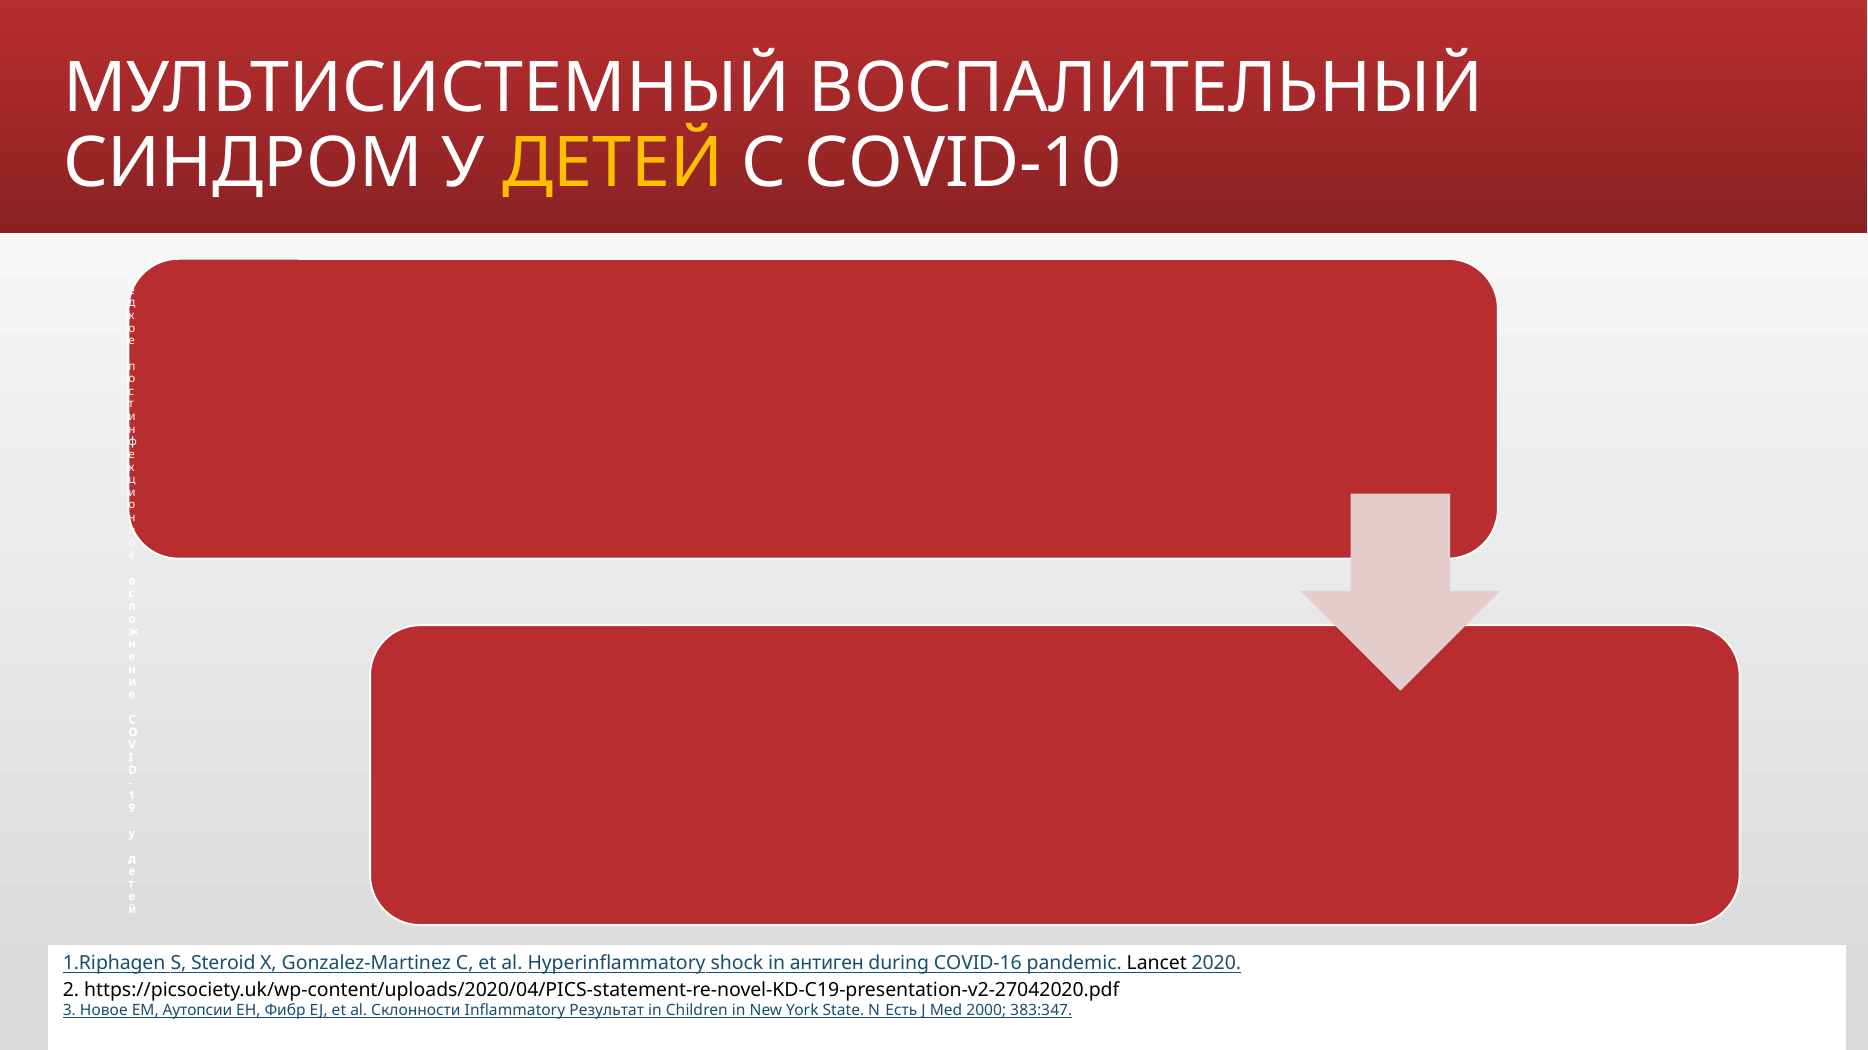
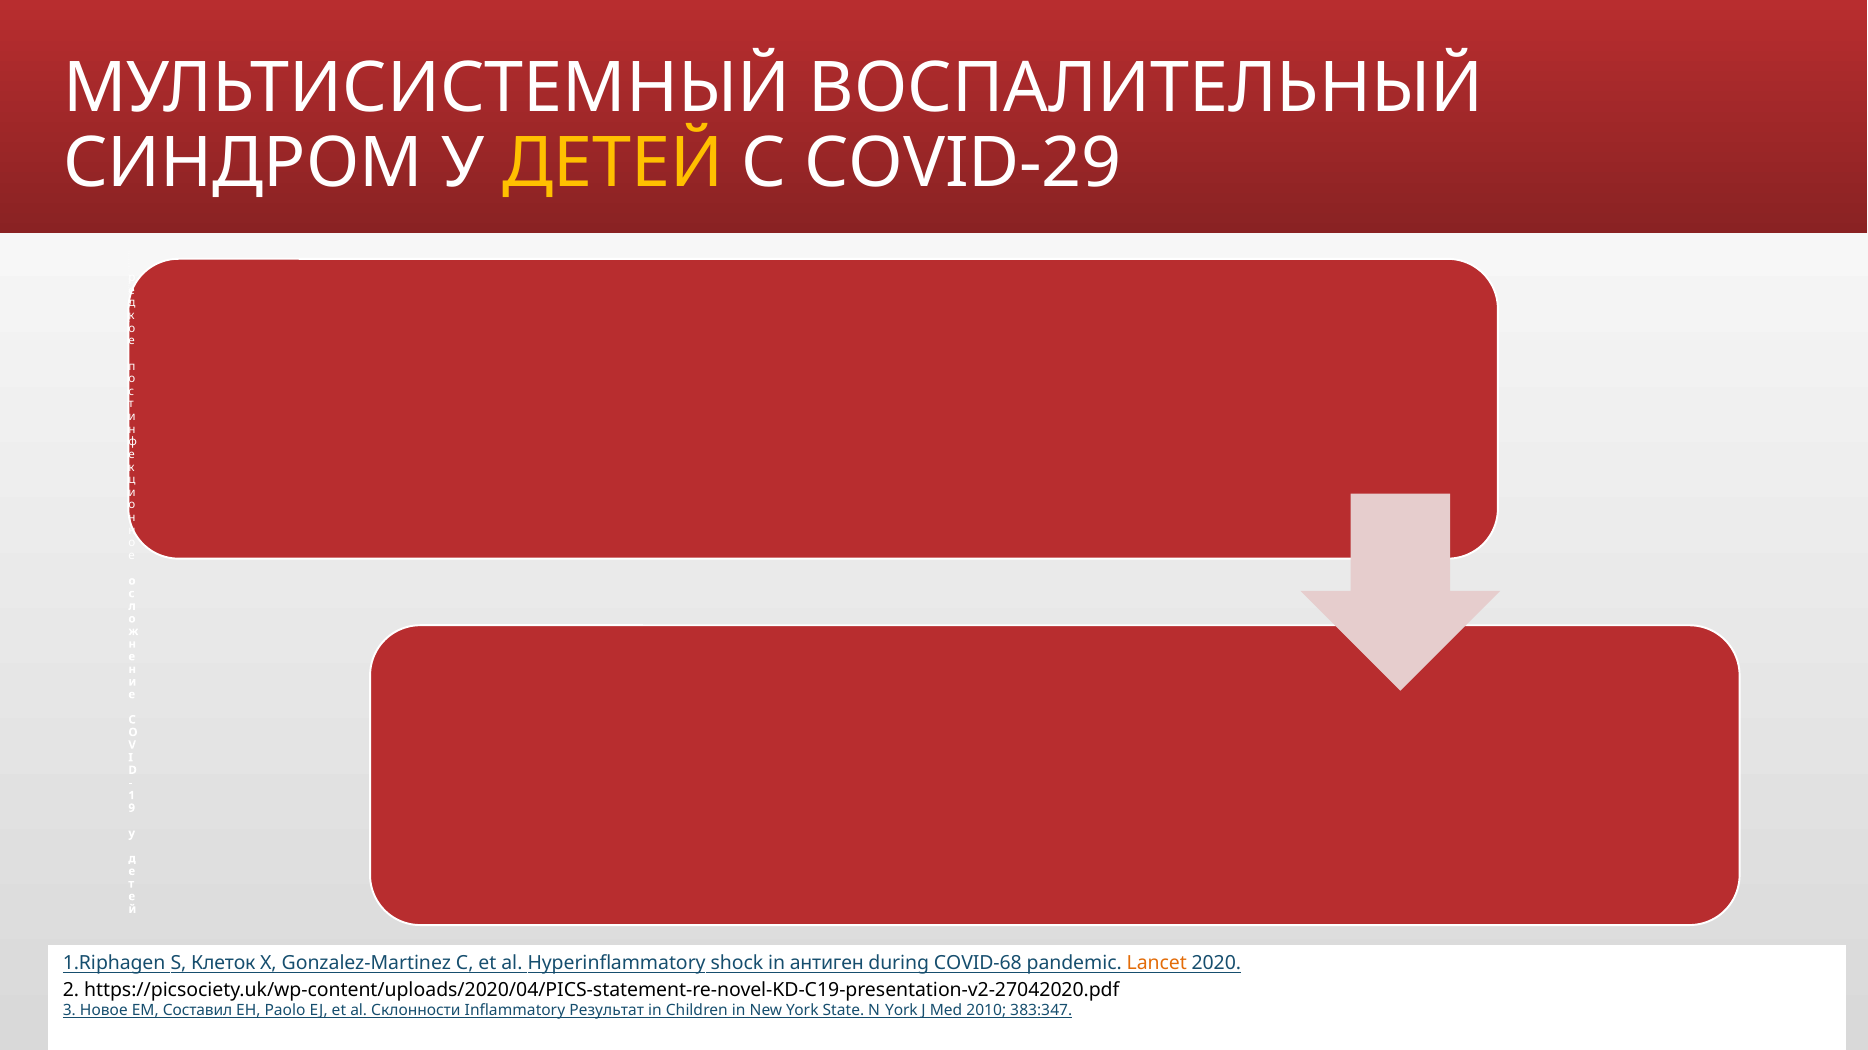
COVID-10: COVID-10 -> COVID-29 (963, 164)
Steroid: Steroid -> Клеток (223, 964)
COVID-16: COVID-16 -> COVID-68 (978, 964)
Lancet colour: black -> orange (1157, 964)
Аутопсии: Аутопсии -> Составил (198, 1011)
Фибр: Фибр -> Paolo (285, 1011)
N Есть: Есть -> York (901, 1011)
2000: 2000 -> 2010 (986, 1011)
